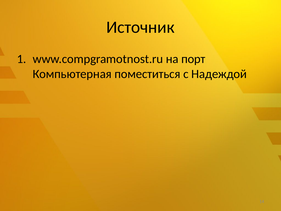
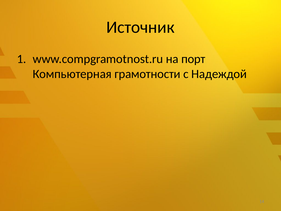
поместиться: поместиться -> грамотности (148, 74)
